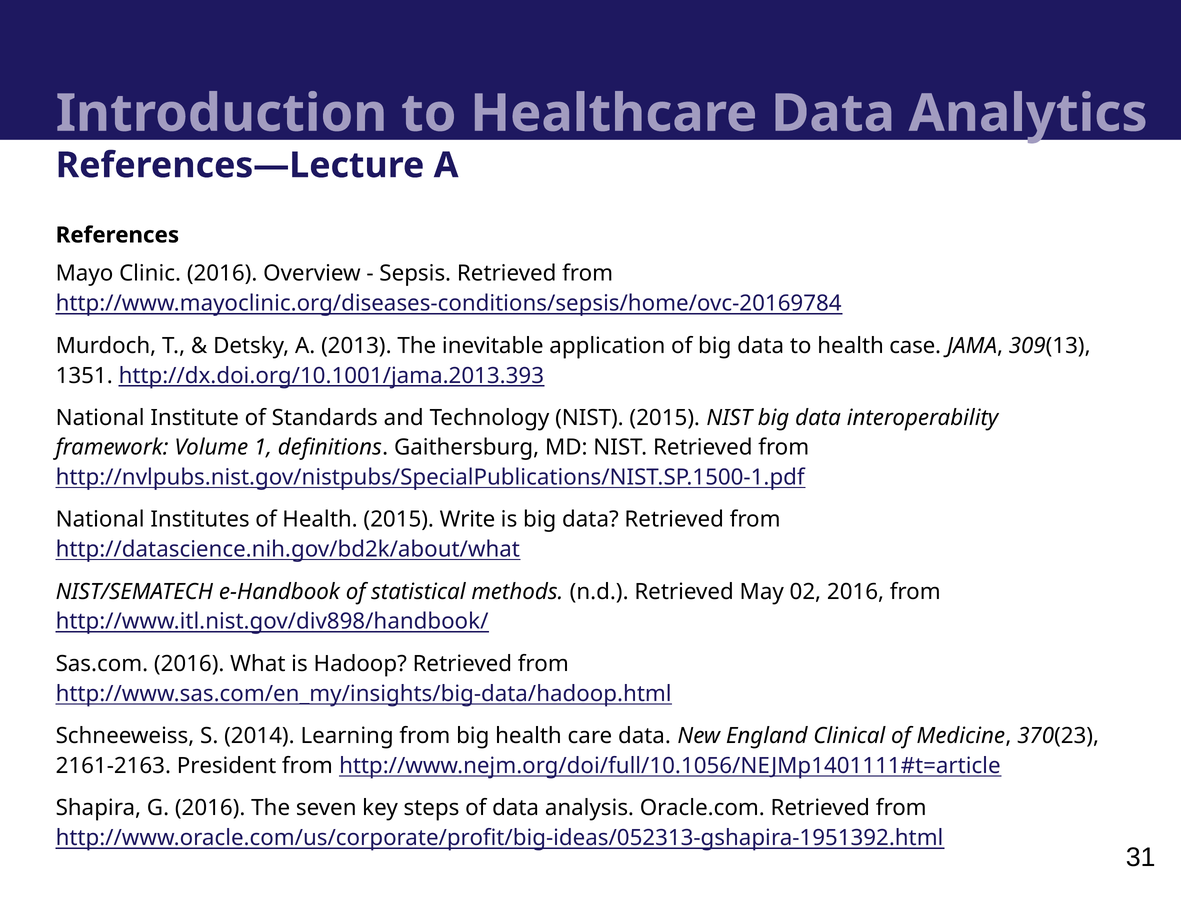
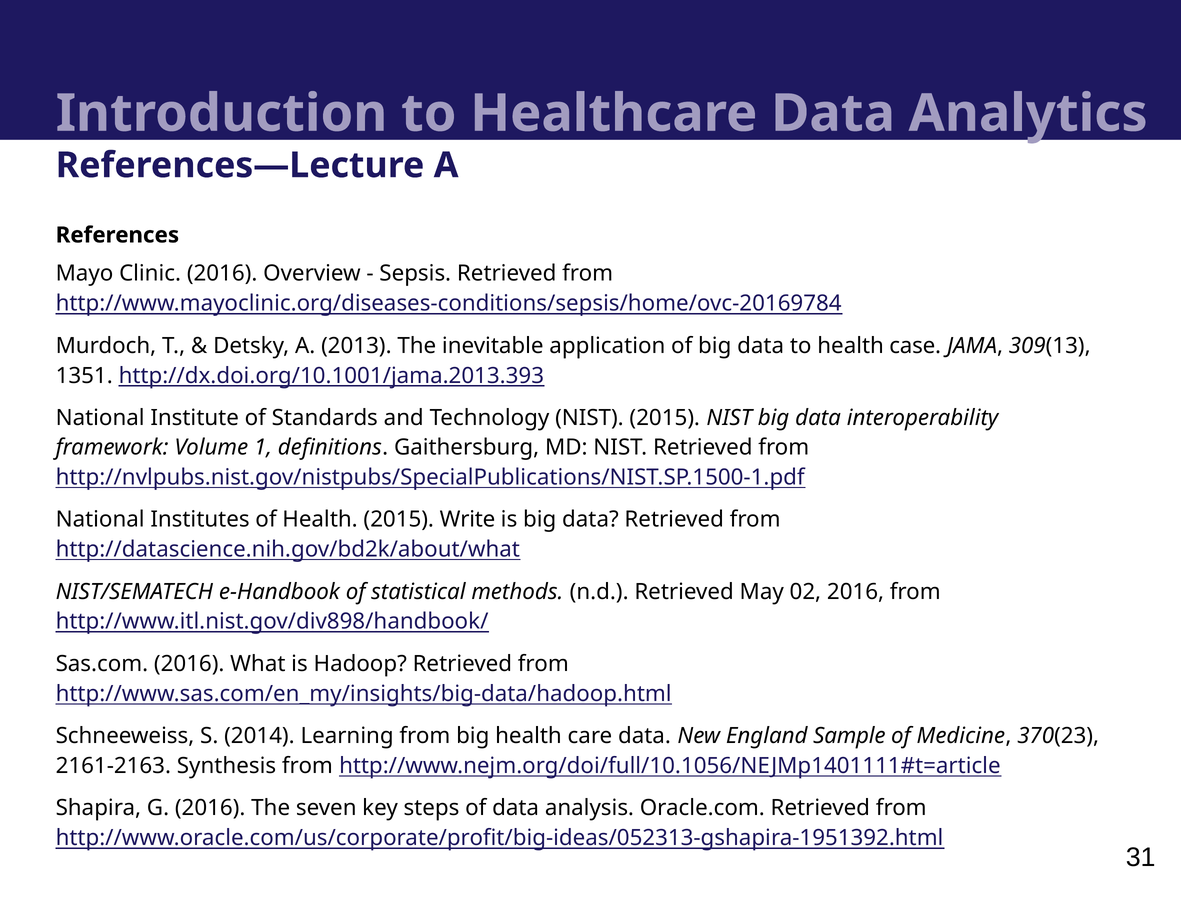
Clinical: Clinical -> Sample (849, 736)
President: President -> Synthesis (226, 766)
